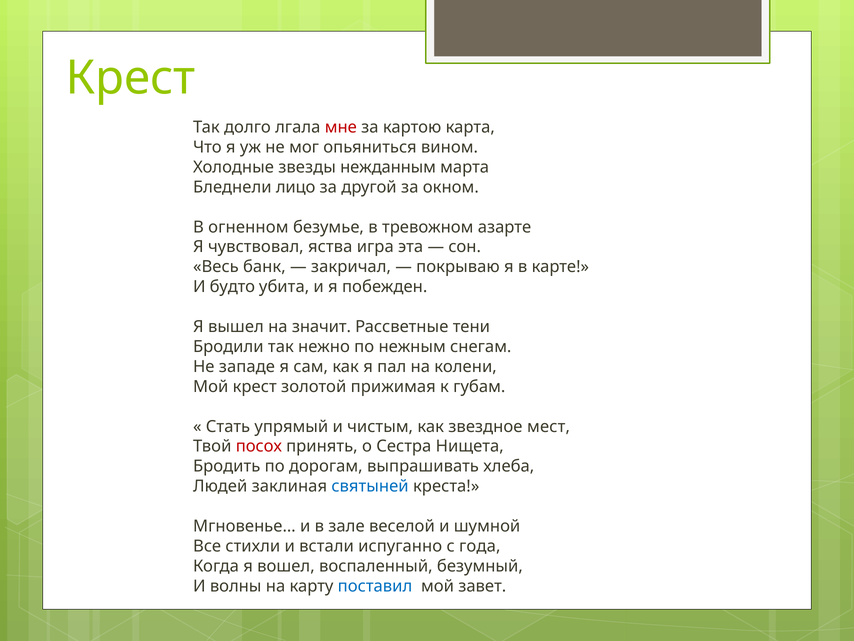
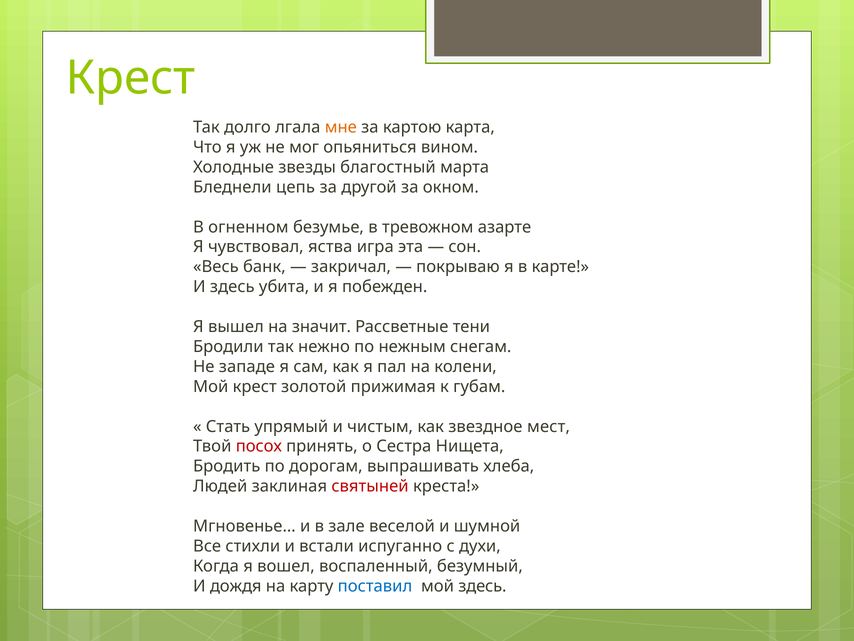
мне colour: red -> orange (341, 127)
нежданным: нежданным -> благостный (388, 167)
лицо: лицо -> цепь (296, 187)
И будто: будто -> здесь (232, 287)
святыней colour: blue -> red (370, 486)
года: года -> духи (480, 546)
волны: волны -> дождя (236, 586)
мой завет: завет -> здесь (482, 586)
